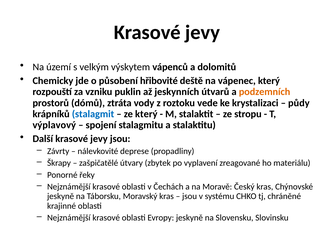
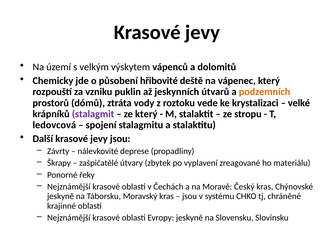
půdy: půdy -> velké (299, 103)
stalagmit colour: blue -> purple (93, 114)
výplavový: výplavový -> ledovcová (54, 125)
